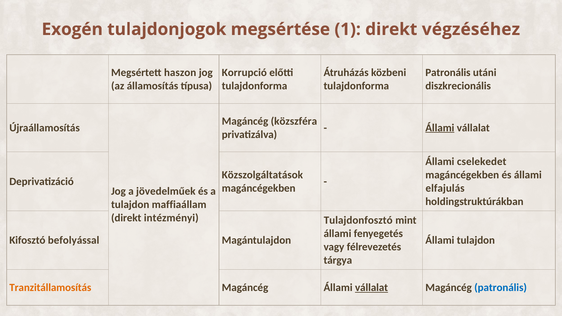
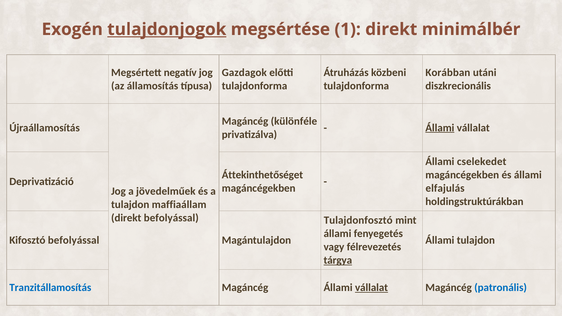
tulajdonjogok underline: none -> present (167, 29)
végzéséhez: végzéséhez -> minimálbér (471, 29)
haszon: haszon -> negatív (180, 73)
Korrupció: Korrupció -> Gazdagok (244, 73)
Patronális: Patronális -> Korábban (448, 73)
közszféra: közszféra -> különféle (294, 121)
Közszolgáltatások: Közszolgáltatások -> Áttekinthetőséget (262, 175)
direkt intézményi: intézményi -> befolyással (171, 218)
tárgya underline: none -> present (338, 260)
Tranzitállamosítás colour: orange -> blue (50, 288)
